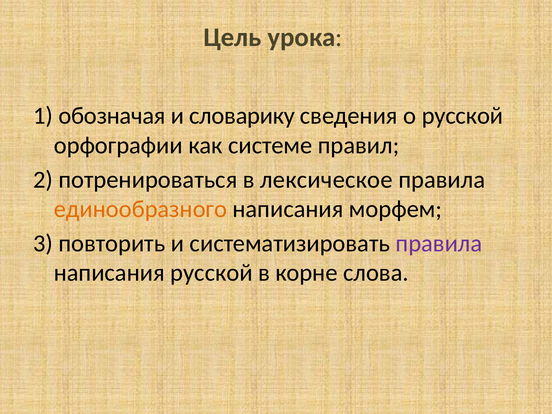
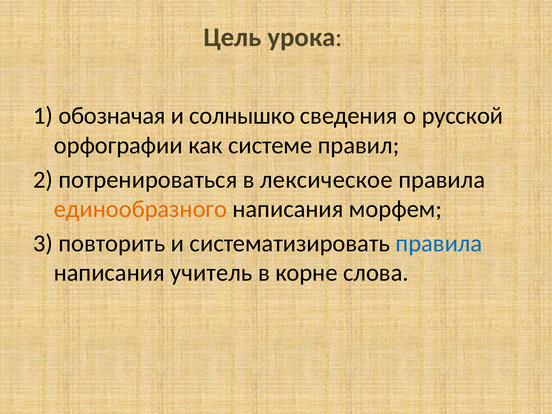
словарику: словарику -> солнышко (242, 116)
правила colour: purple -> blue (439, 243)
написания русской: русской -> учитель (211, 273)
